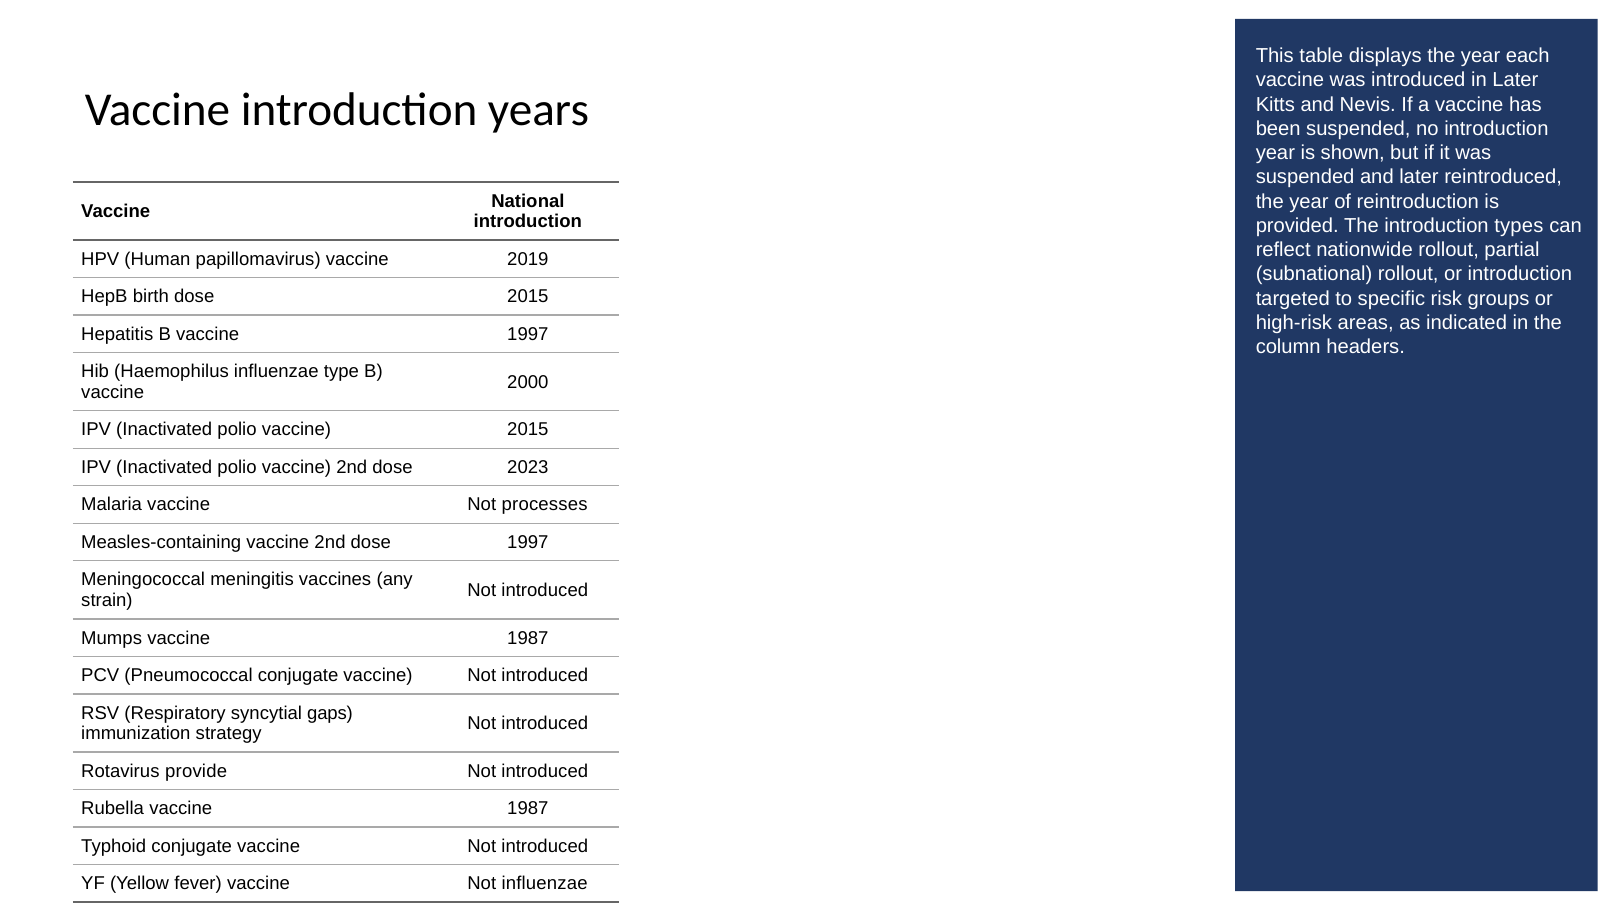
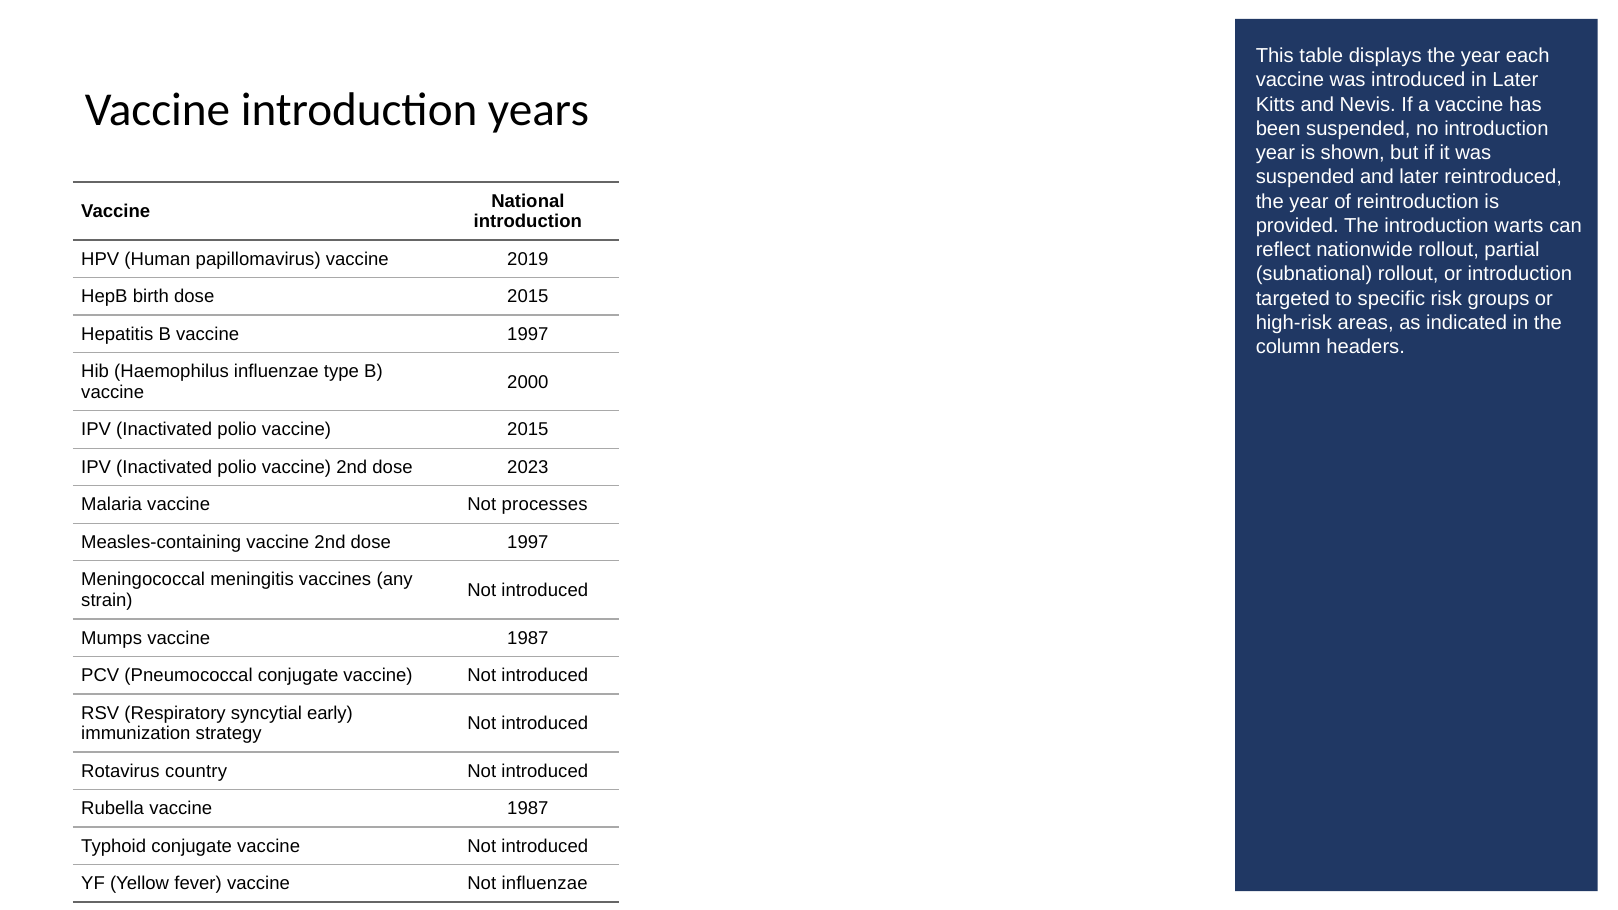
types: types -> warts (1519, 226)
gaps: gaps -> early (330, 713)
provide: provide -> country (196, 771)
